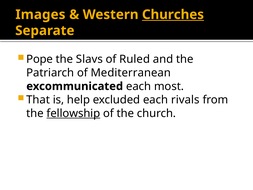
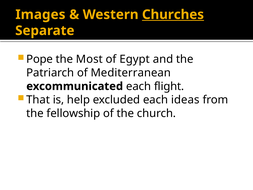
Slavs: Slavs -> Most (89, 59)
Ruled: Ruled -> Egypt (135, 59)
most: most -> flight (169, 86)
rivals: rivals -> ideas (185, 100)
fellowship underline: present -> none (73, 113)
